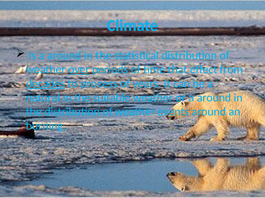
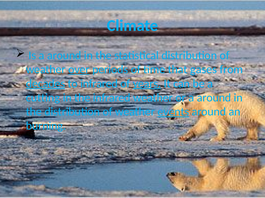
effect: effect -> gases (204, 70)
to process: process -> infrared (99, 84)
years underline: none -> present (147, 84)
natural: natural -> cutting (43, 98)
the suitable: suitable -> infrared (112, 98)
events underline: none -> present (173, 112)
